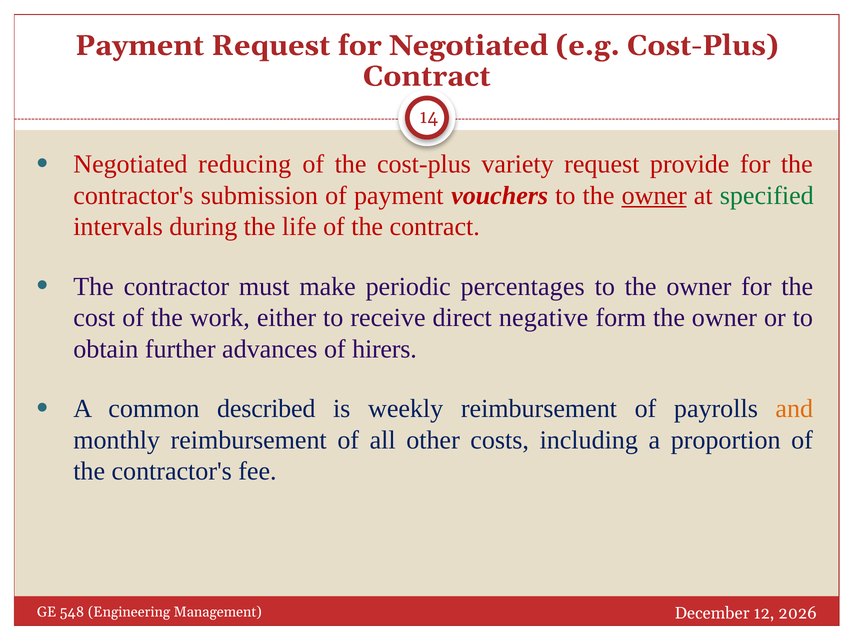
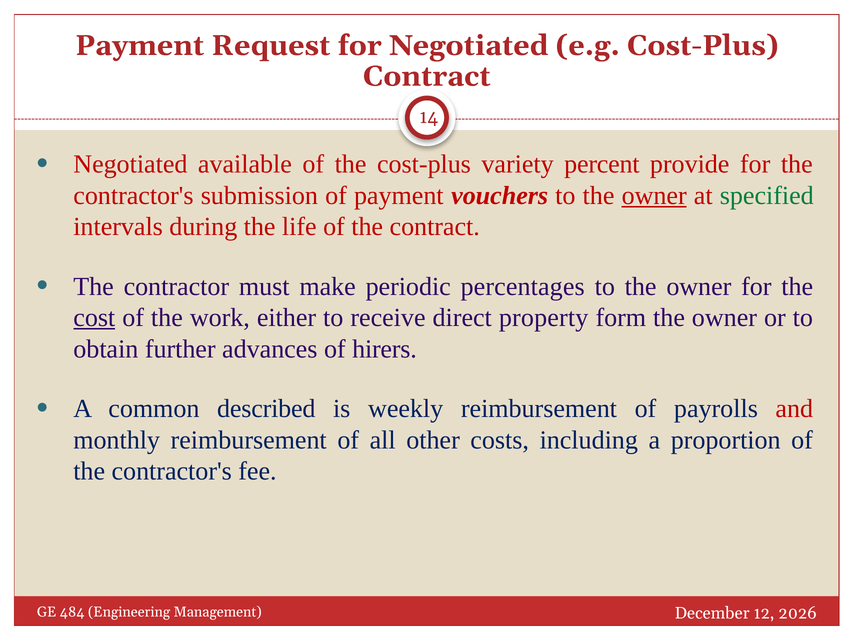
reducing: reducing -> available (245, 164)
variety request: request -> percent (602, 164)
cost underline: none -> present (94, 318)
negative: negative -> property (544, 318)
and colour: orange -> red (794, 409)
548: 548 -> 484 (72, 612)
